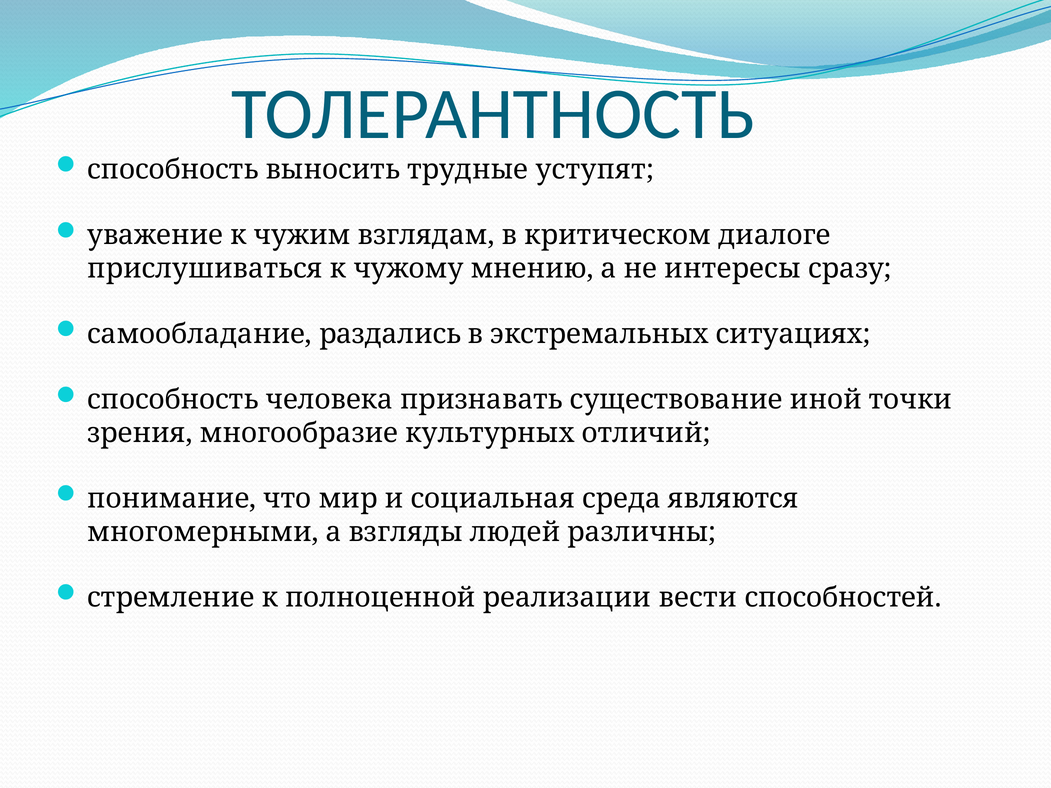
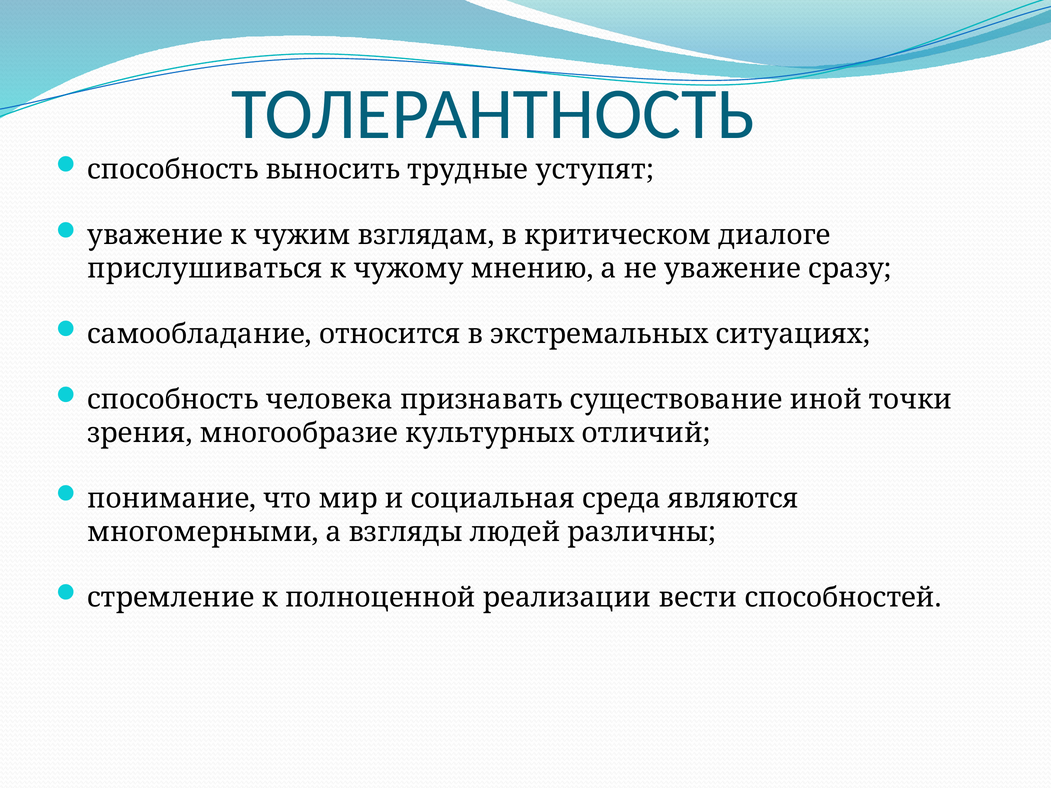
не интересы: интересы -> уважение (733, 268)
раздались: раздались -> относится (390, 334)
